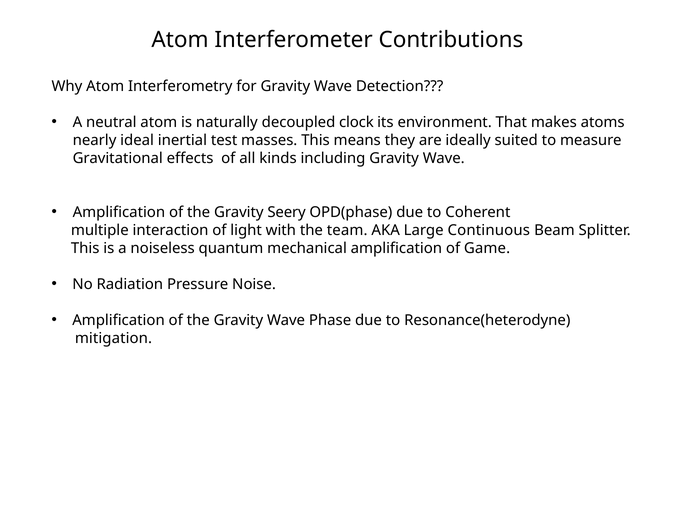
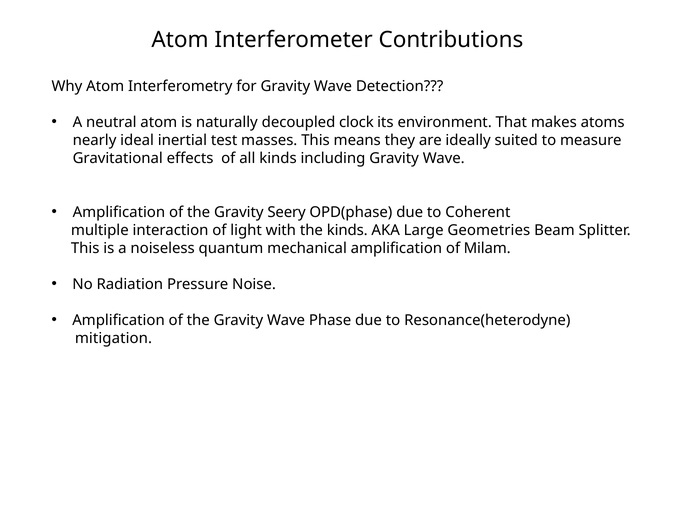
the team: team -> kinds (347, 230)
Continuous: Continuous -> Geometries (489, 230)
Game: Game -> Milam (487, 248)
